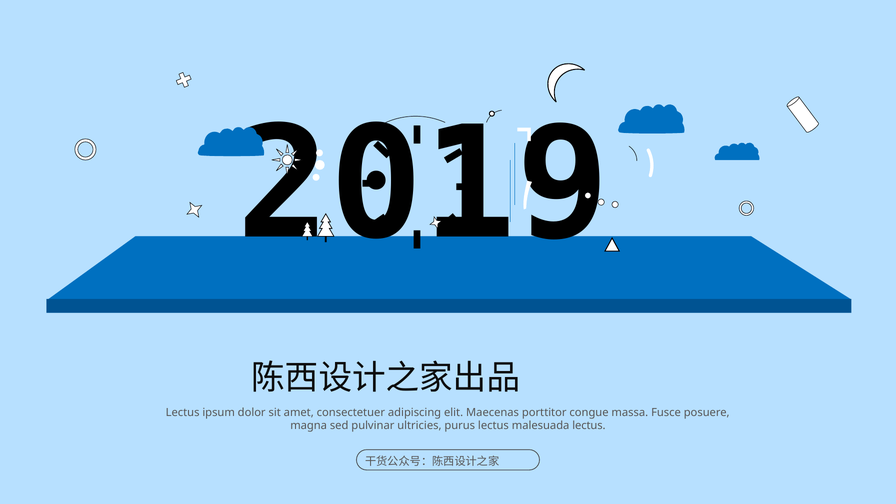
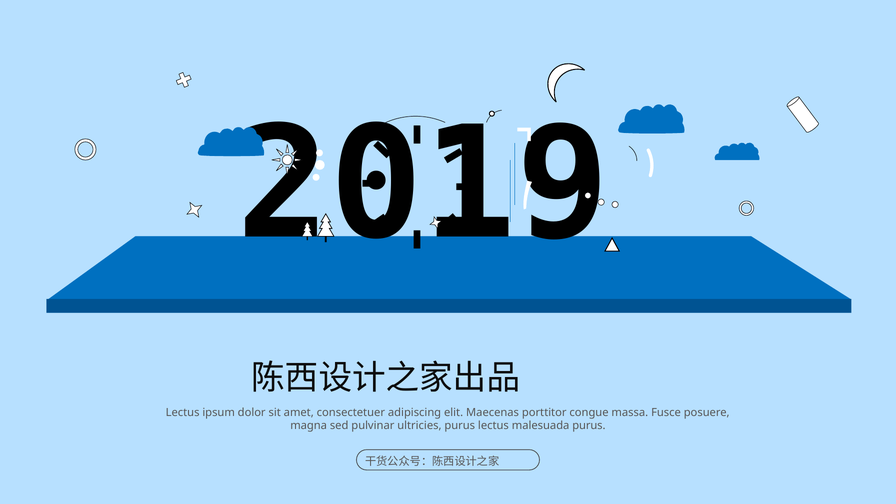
malesuada lectus: lectus -> purus (589, 426)
